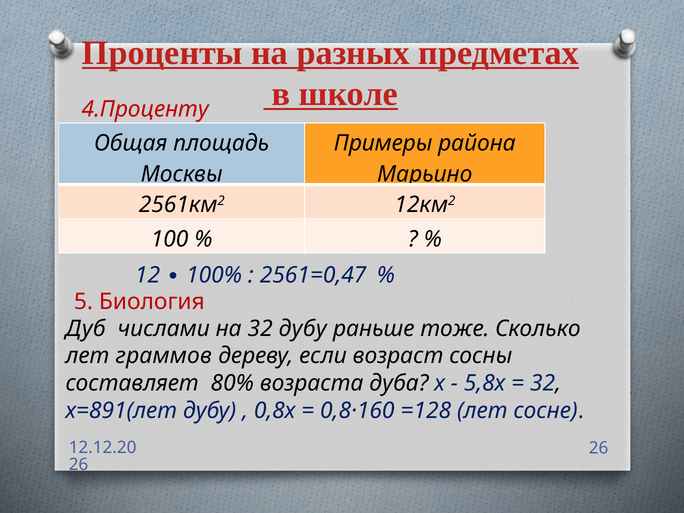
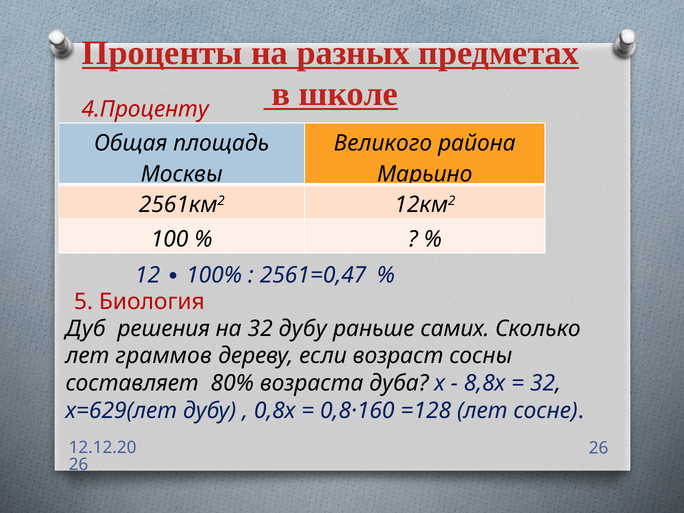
Примеры: Примеры -> Великого (383, 143)
числами: числами -> решения (164, 329)
тоже: тоже -> самих (455, 329)
5,8х: 5,8х -> 8,8х (484, 383)
х=891(лет: х=891(лет -> х=629(лет (121, 411)
